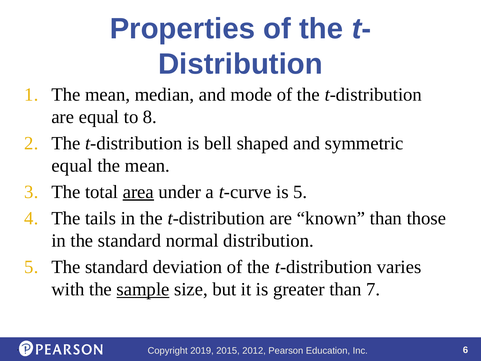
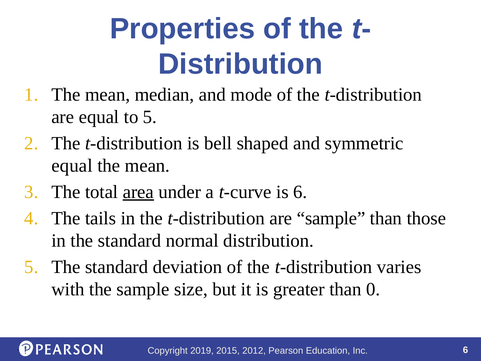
to 8: 8 -> 5 (150, 117)
is 5: 5 -> 6 (300, 192)
are known: known -> sample (331, 218)
sample underline: present -> none (143, 289)
7: 7 -> 0 (373, 289)
